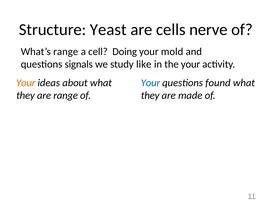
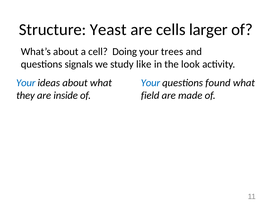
nerve: nerve -> larger (208, 30)
What’s range: range -> about (66, 52)
mold: mold -> trees (172, 52)
the your: your -> look (190, 64)
Your colour: orange -> blue (26, 83)
are range: range -> inside (66, 95)
they: they -> field (150, 95)
